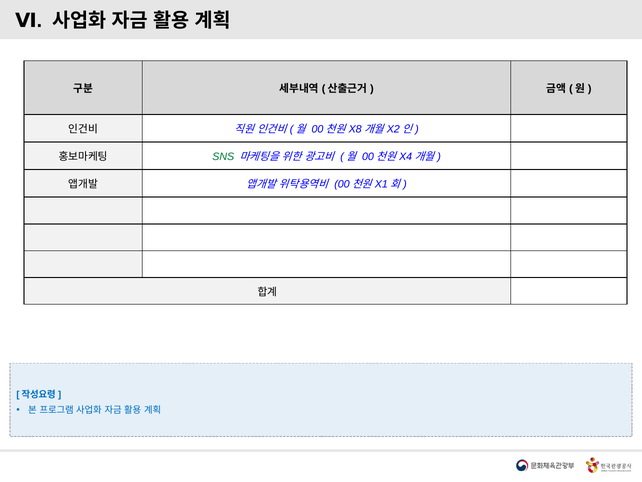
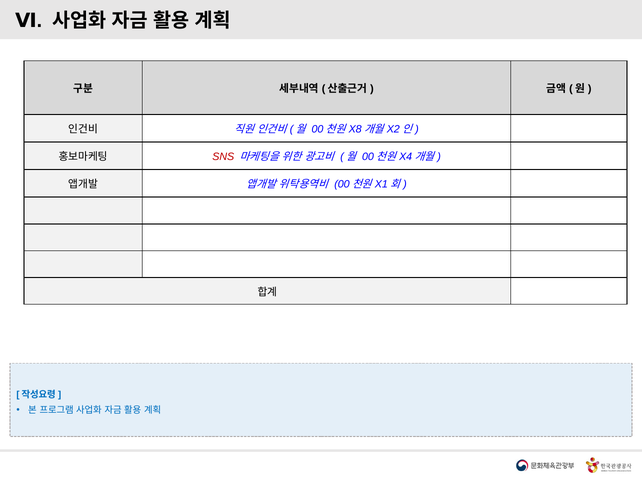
SNS colour: green -> red (223, 157)
